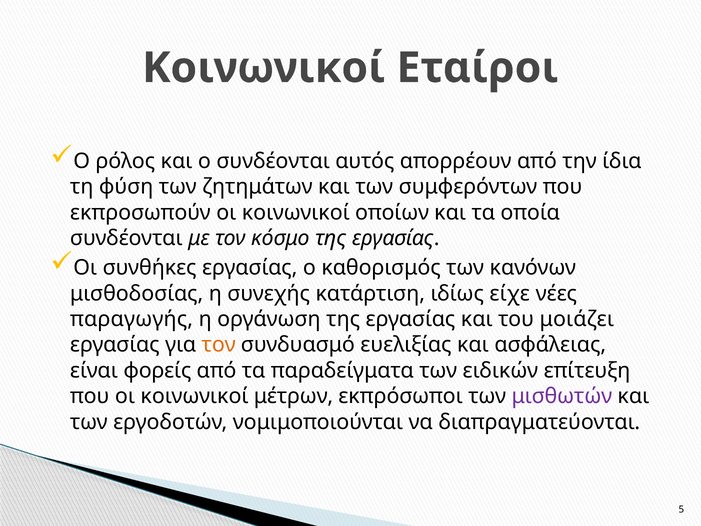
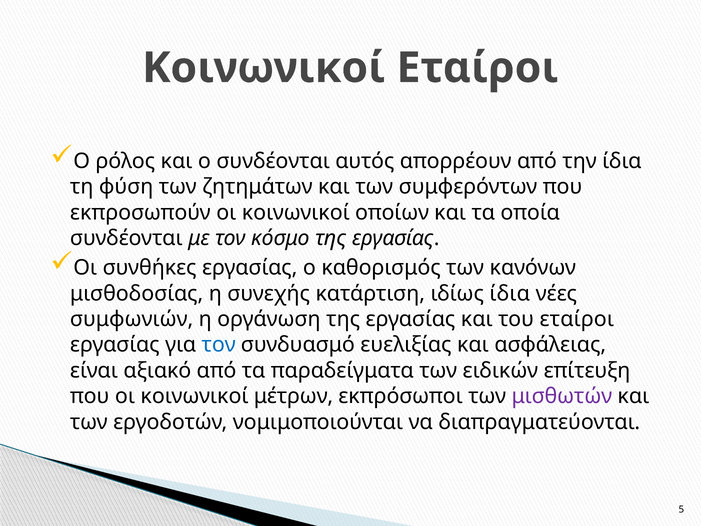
ιδίως είχε: είχε -> ίδια (510, 293)
παραγωγής: παραγωγής -> συμφωνιών (132, 319)
του μοιάζει: μοιάζει -> εταίροι (577, 319)
τον colour: orange -> blue (219, 345)
φορείς: φορείς -> αξιακό (157, 370)
